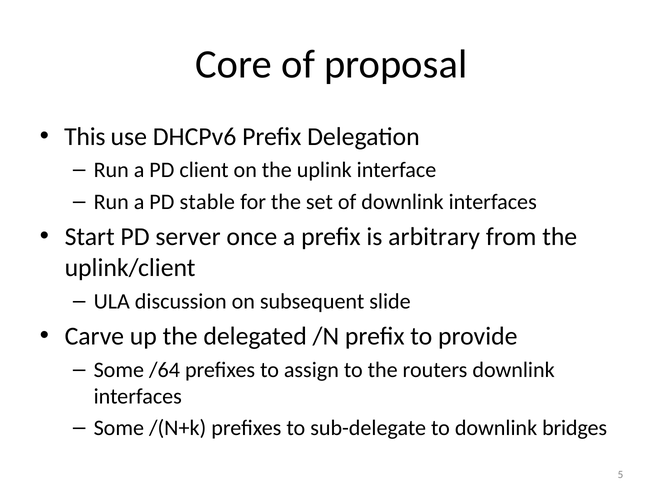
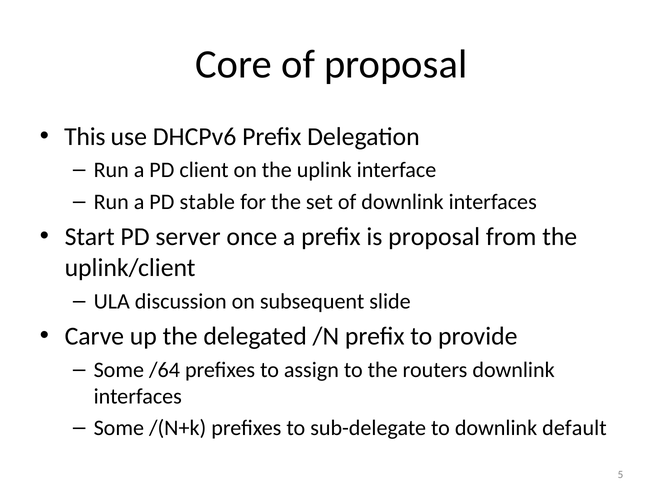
is arbitrary: arbitrary -> proposal (434, 237)
bridges: bridges -> default (574, 428)
